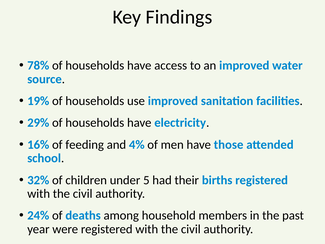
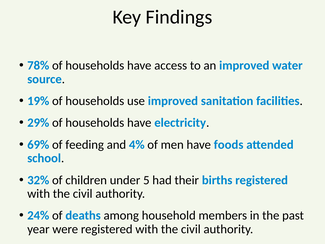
16%: 16% -> 69% (38, 144)
those: those -> foods (229, 144)
